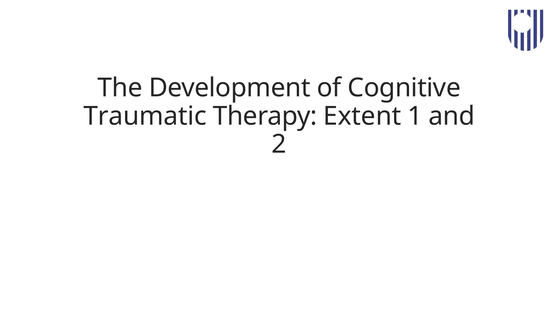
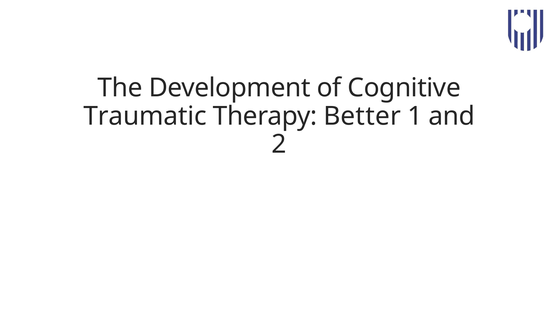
Extent: Extent -> Better (362, 116)
